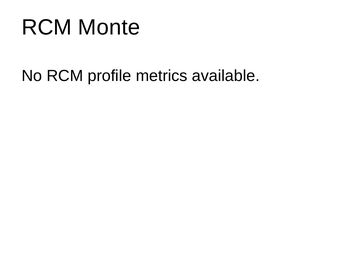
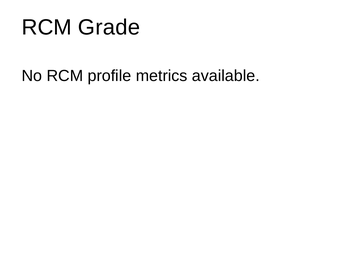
Monte: Monte -> Grade (109, 27)
